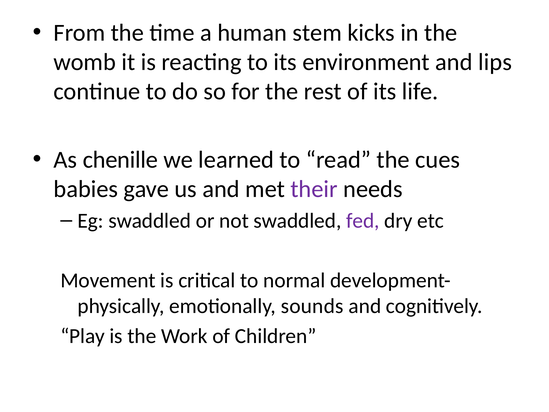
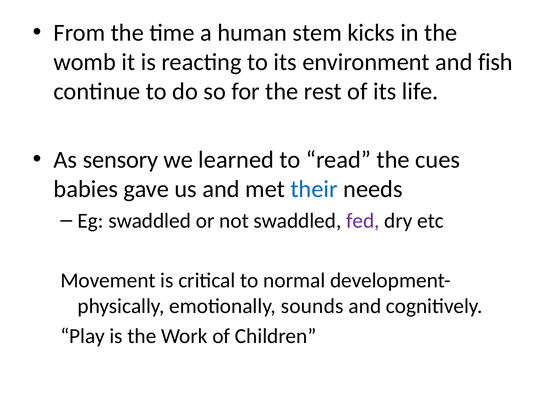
lips: lips -> fish (495, 62)
chenille: chenille -> sensory (120, 160)
their colour: purple -> blue (314, 189)
